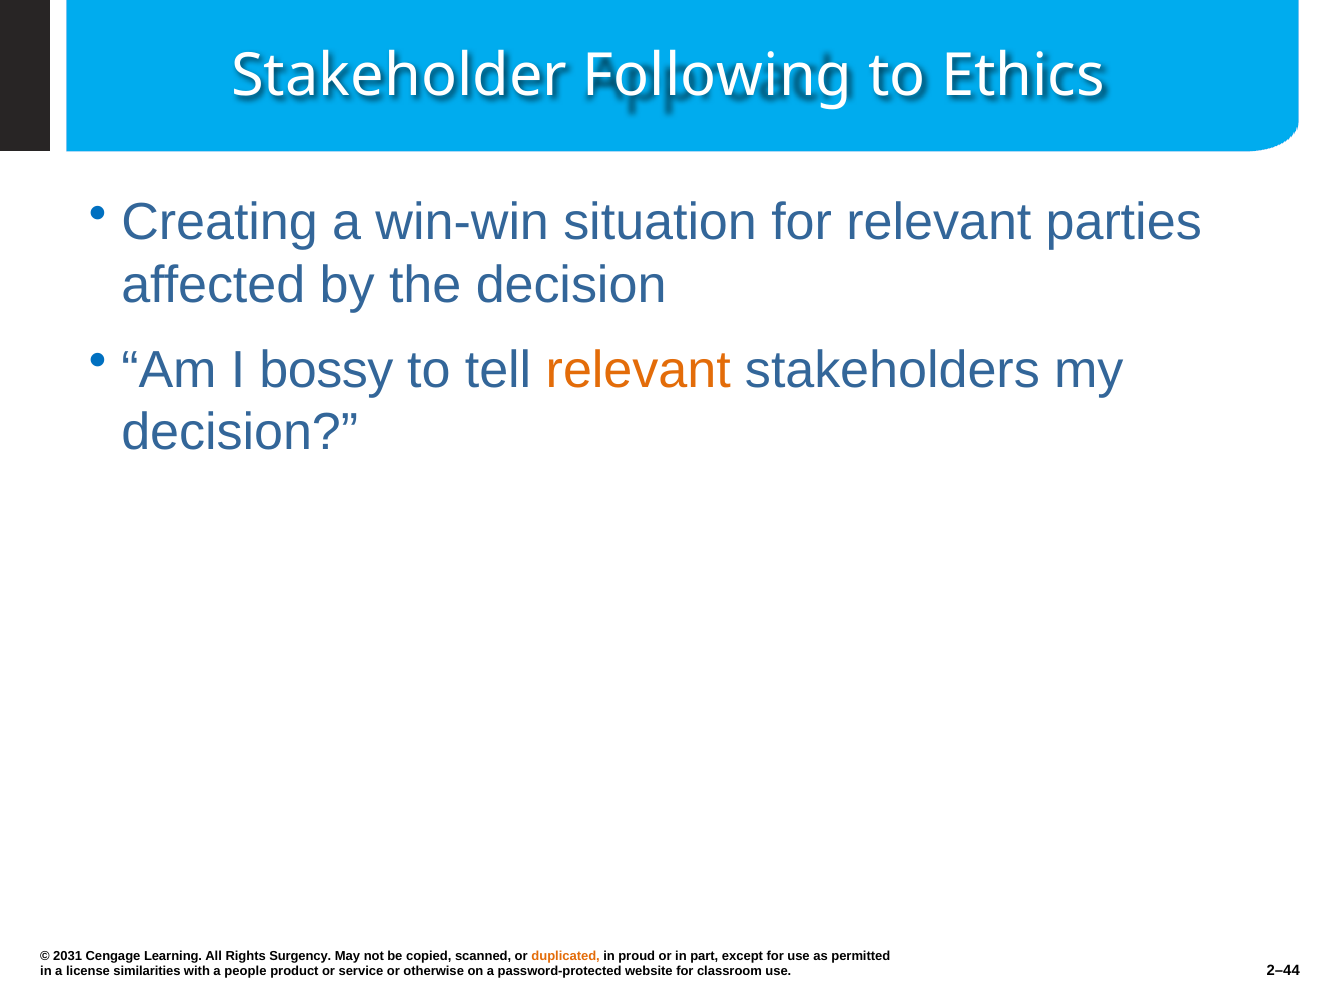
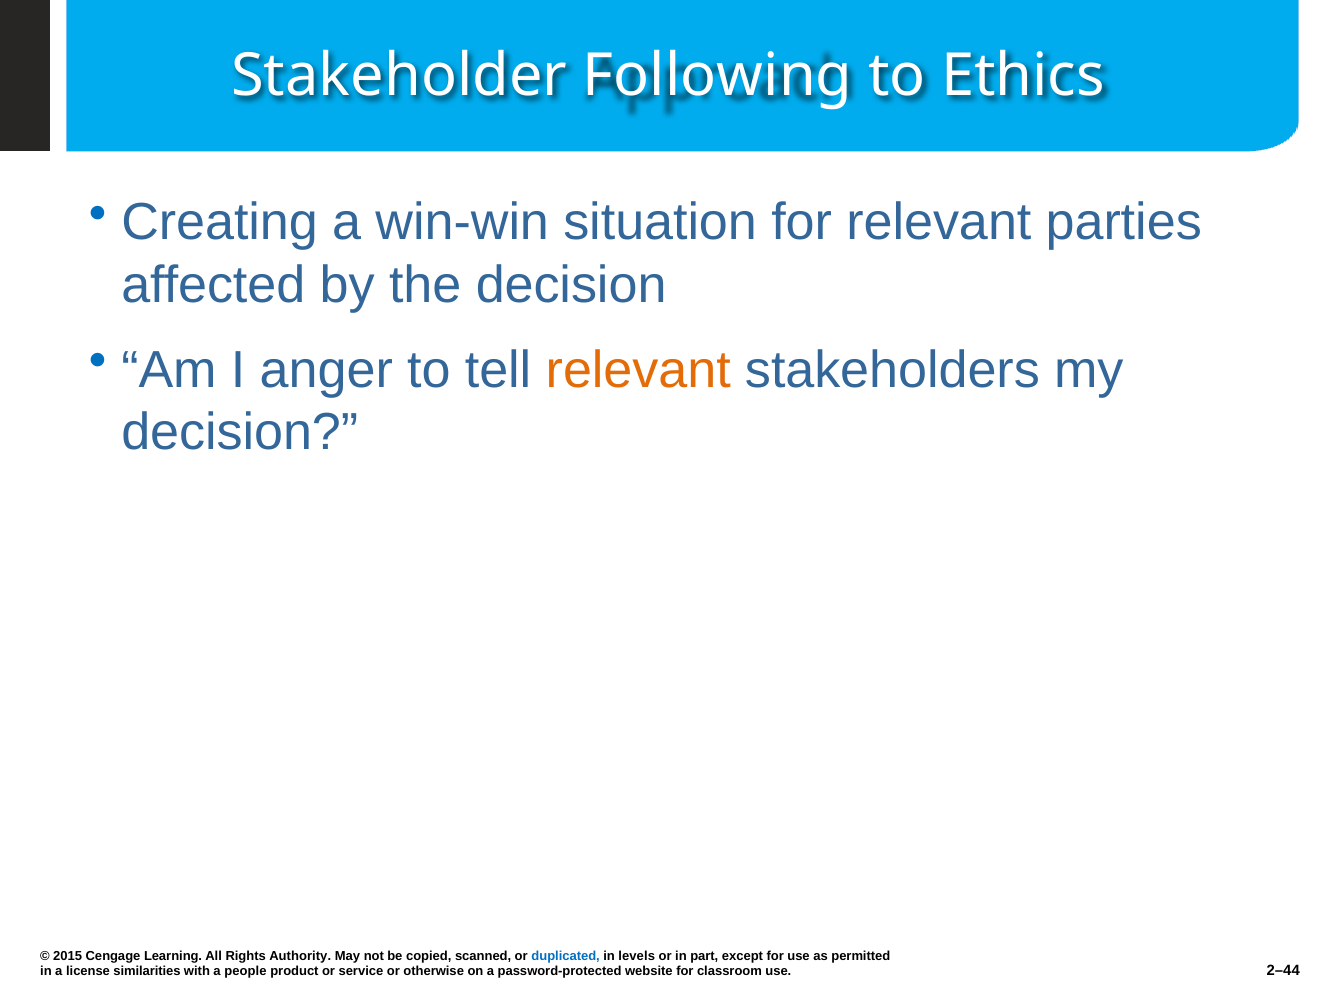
bossy: bossy -> anger (326, 370)
2031: 2031 -> 2015 (68, 956)
Surgency: Surgency -> Authority (300, 956)
duplicated colour: orange -> blue (566, 956)
proud: proud -> levels (637, 956)
